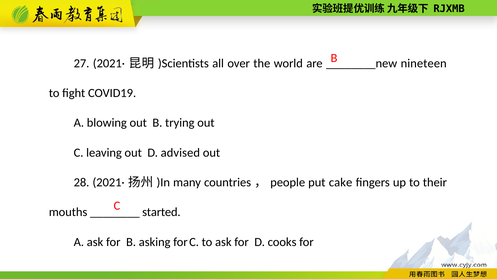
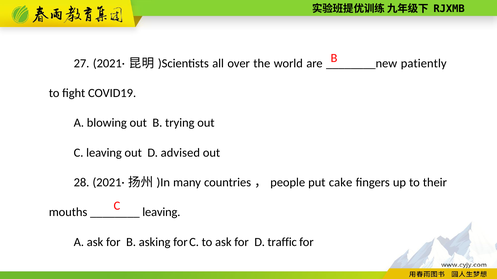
nineteen: nineteen -> patiently (424, 63)
started: started -> leaving (161, 213)
cooks: cooks -> traffic (282, 242)
